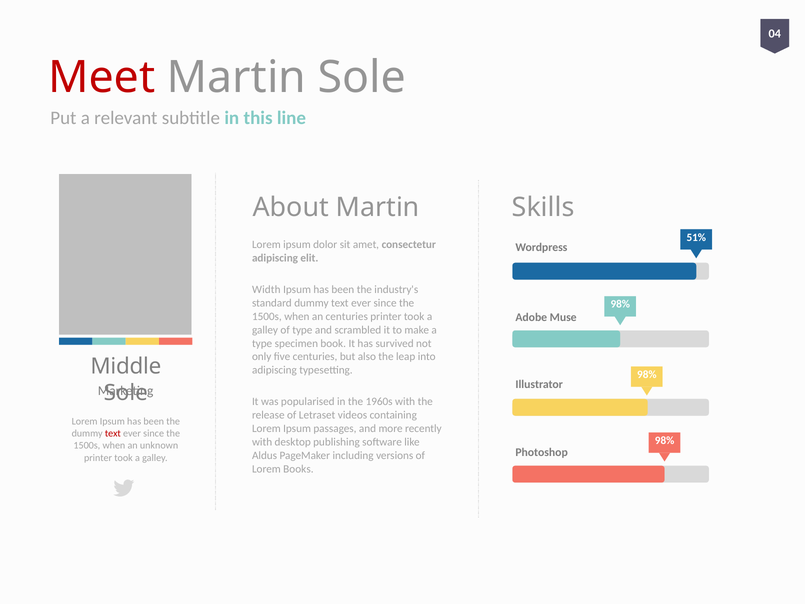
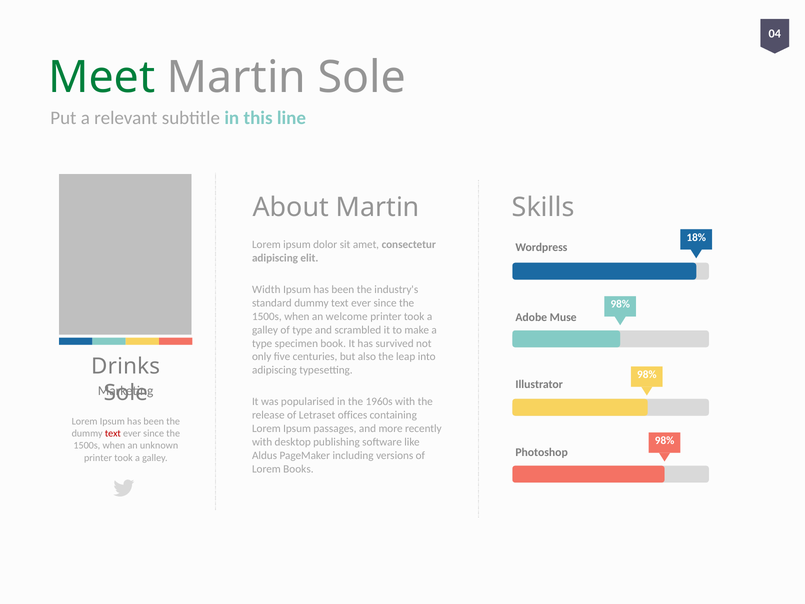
Meet colour: red -> green (102, 78)
51%: 51% -> 18% (696, 237)
an centuries: centuries -> welcome (347, 316)
Middle: Middle -> Drinks (126, 366)
videos: videos -> offices (353, 415)
